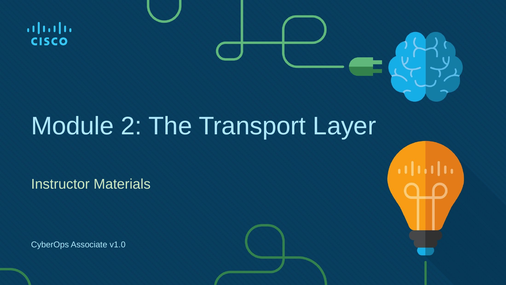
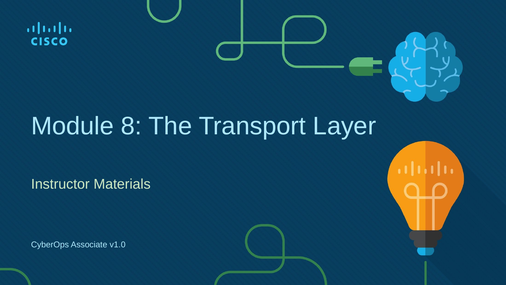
2: 2 -> 8 (131, 126)
